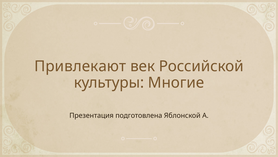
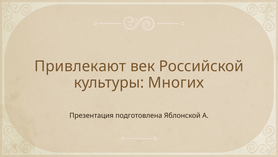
Многие: Многие -> Многих (176, 82)
